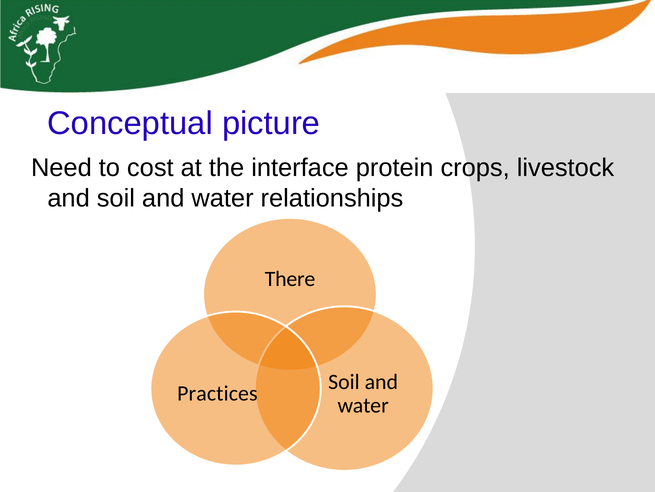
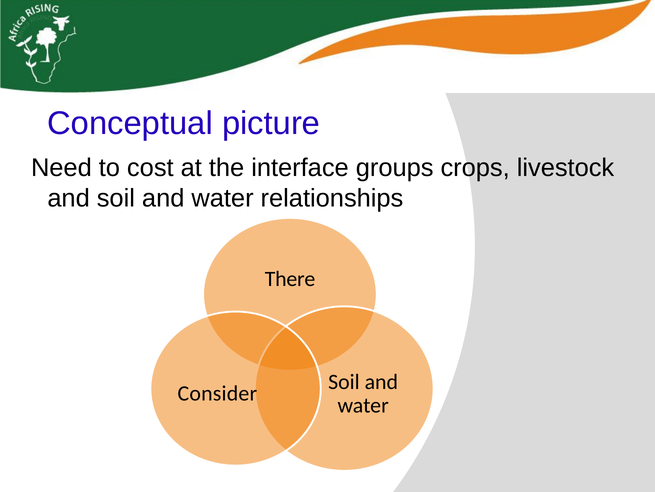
protein: protein -> groups (395, 168)
Practices: Practices -> Consider (217, 393)
